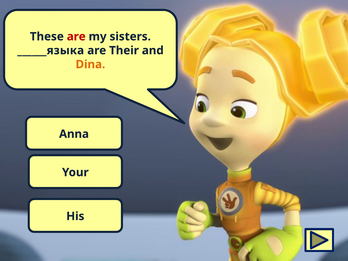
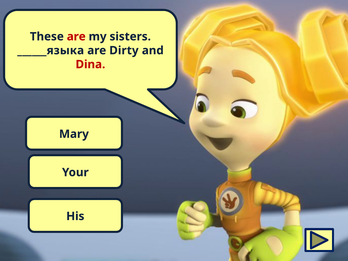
Their: Their -> Dirty (124, 50)
Dina colour: orange -> red (90, 64)
Anna: Anna -> Mary (74, 134)
